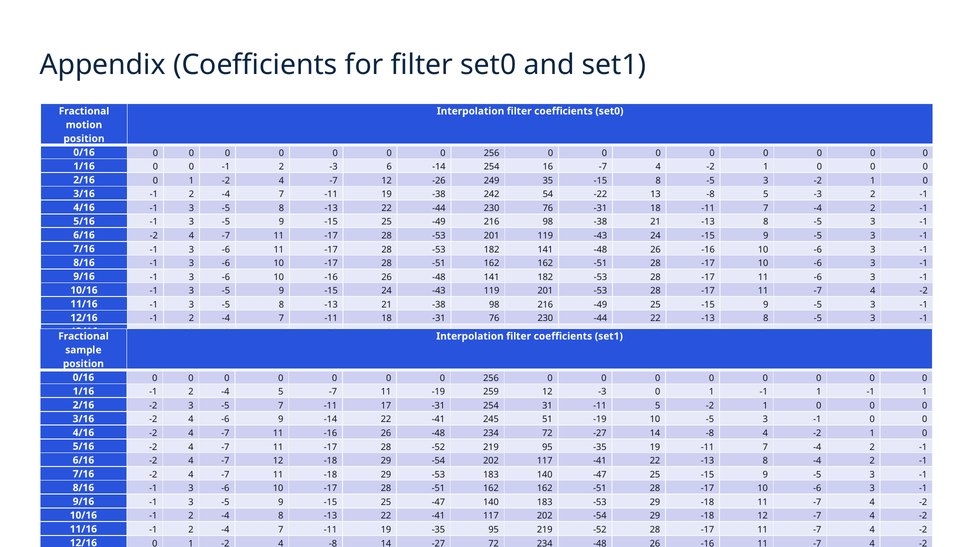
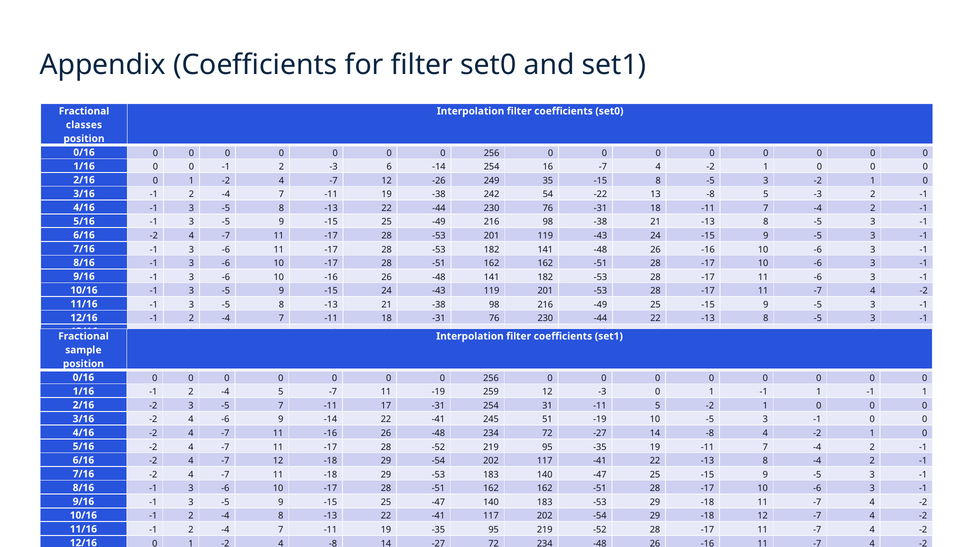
motion: motion -> classes (84, 125)
